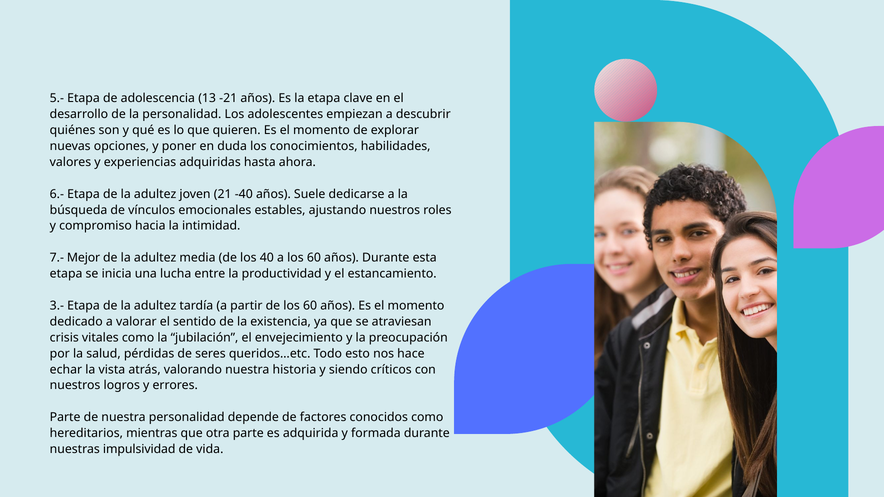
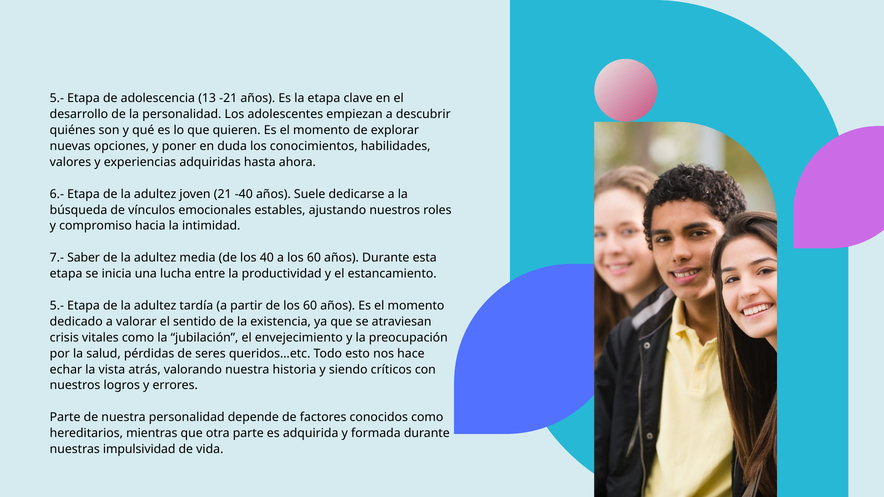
Mejor: Mejor -> Saber (84, 258)
3.-: 3.- -> 5.- (57, 306)
